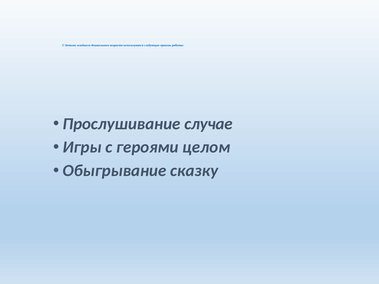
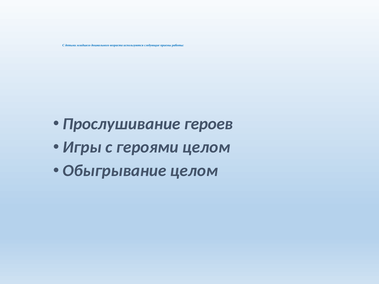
случае: случае -> героев (209, 124)
Обыгрывание сказку: сказку -> целом (194, 171)
